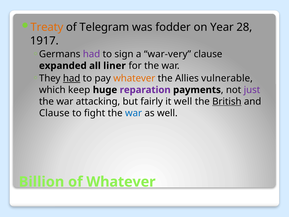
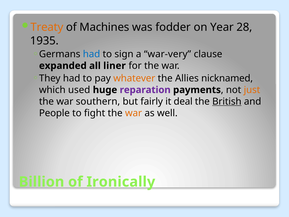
Telegram: Telegram -> Machines (104, 27)
1917: 1917 -> 1935 (44, 41)
had colour: purple -> blue (92, 54)
had underline: present -> none (72, 78)
vulnerable: vulnerable -> nicknamed (227, 78)
keep: keep -> used (79, 90)
just colour: purple -> orange (252, 90)
attacking: attacking -> southern (98, 101)
it well: well -> deal (183, 101)
Clause: Clause -> People (54, 113)
war colour: blue -> orange (134, 113)
of Whatever: Whatever -> Ironically (121, 182)
